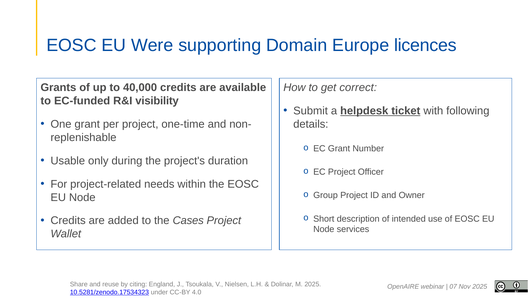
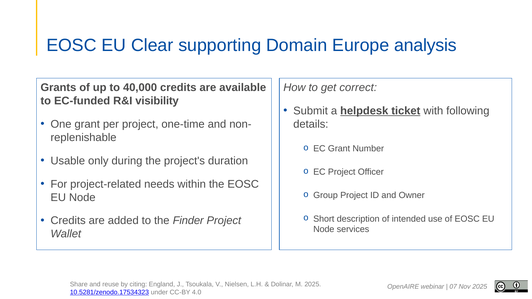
Were: Were -> Clear (152, 45)
licences: licences -> analysis (425, 45)
Cases: Cases -> Finder (188, 221)
